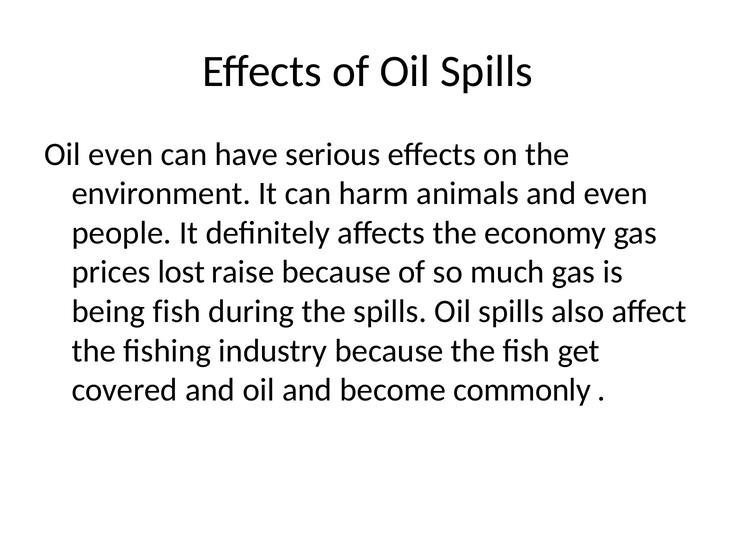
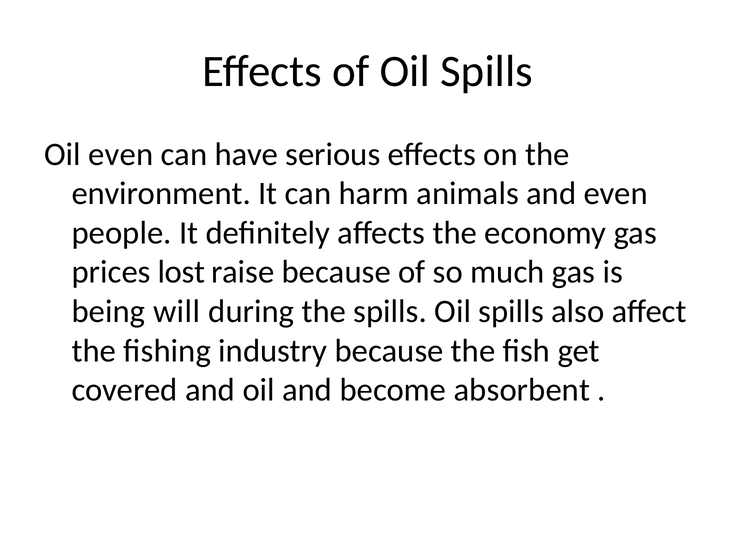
being fish: fish -> will (177, 311)
commonly: commonly -> absorbent (522, 390)
